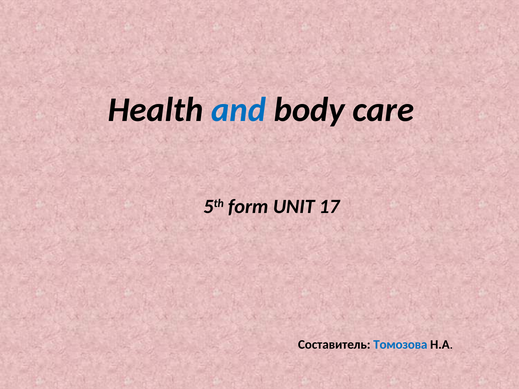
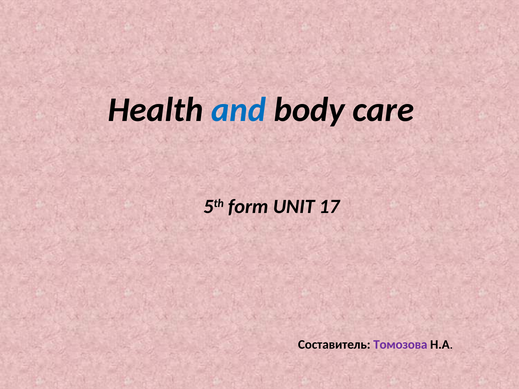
Томозова colour: blue -> purple (400, 345)
